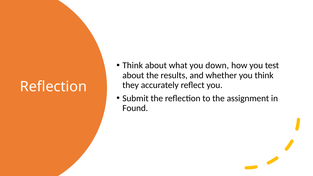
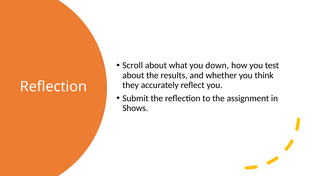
Think: Think -> Scroll (133, 65)
Found: Found -> Shows (135, 108)
